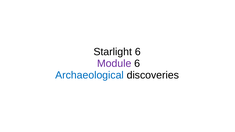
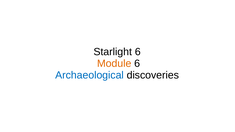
Module colour: purple -> orange (114, 64)
